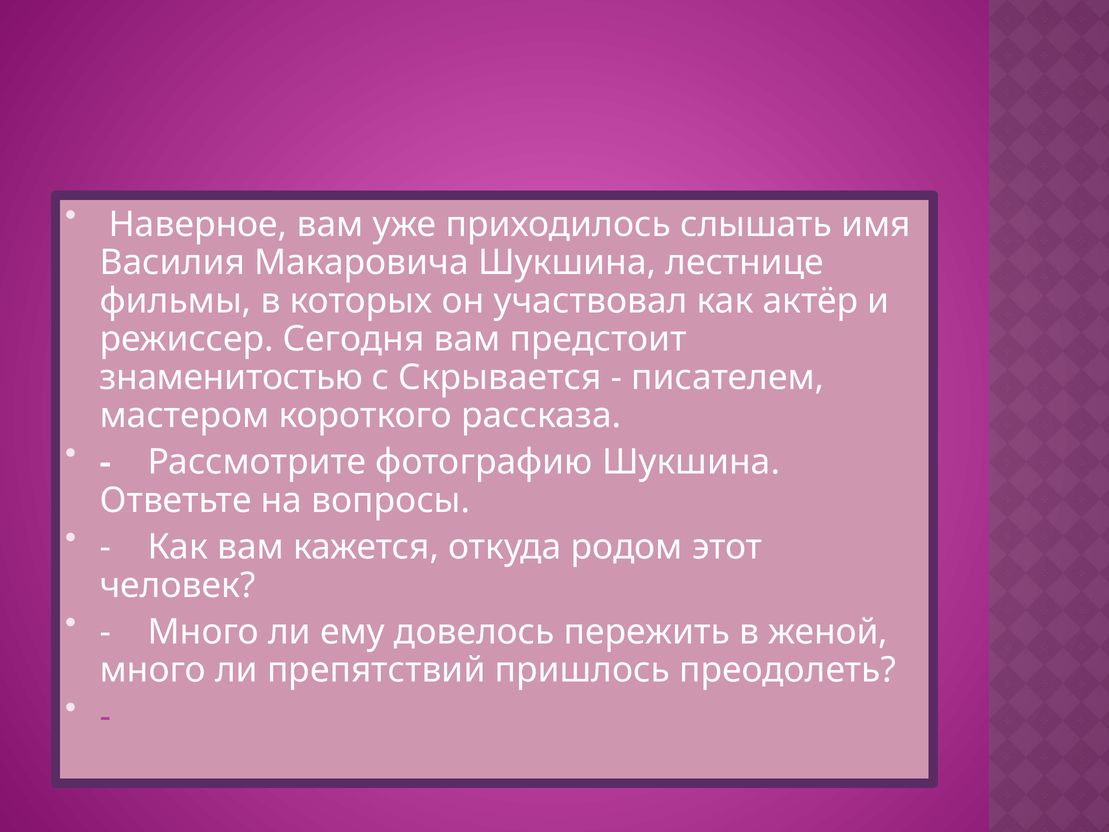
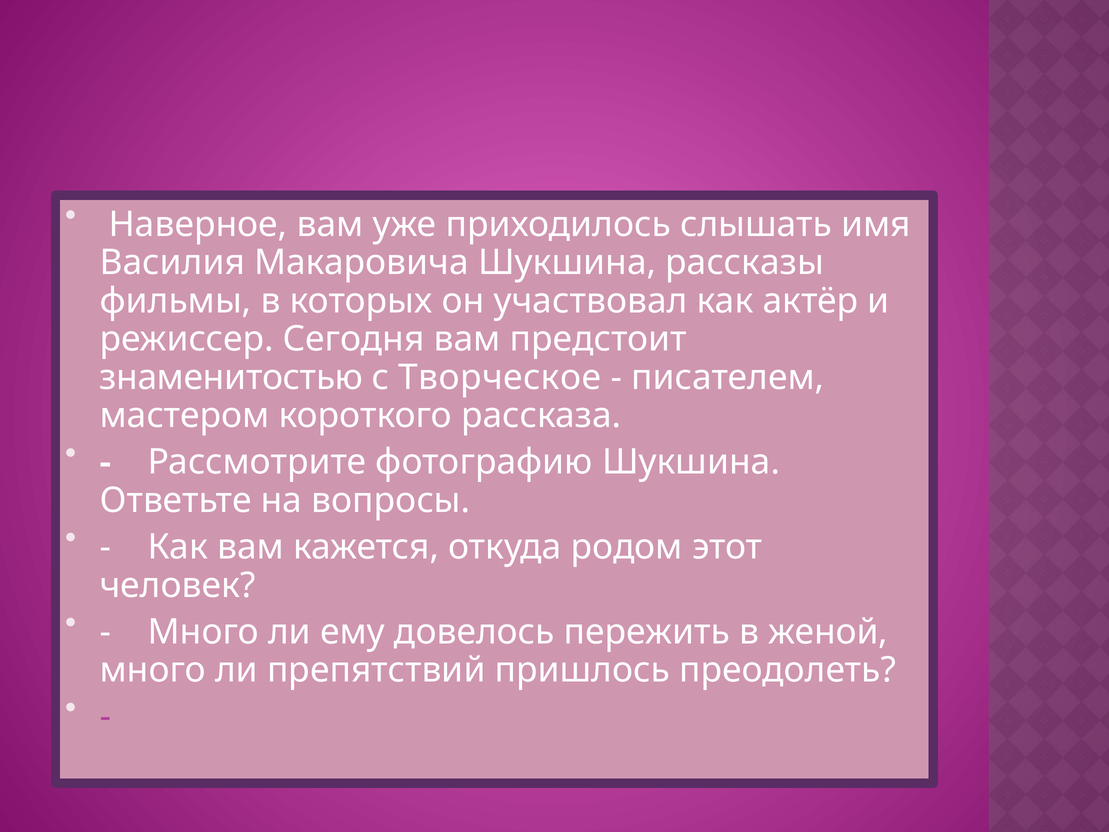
лестнице: лестнице -> рассказы (745, 263)
Скрывается: Скрывается -> Творческое (500, 377)
